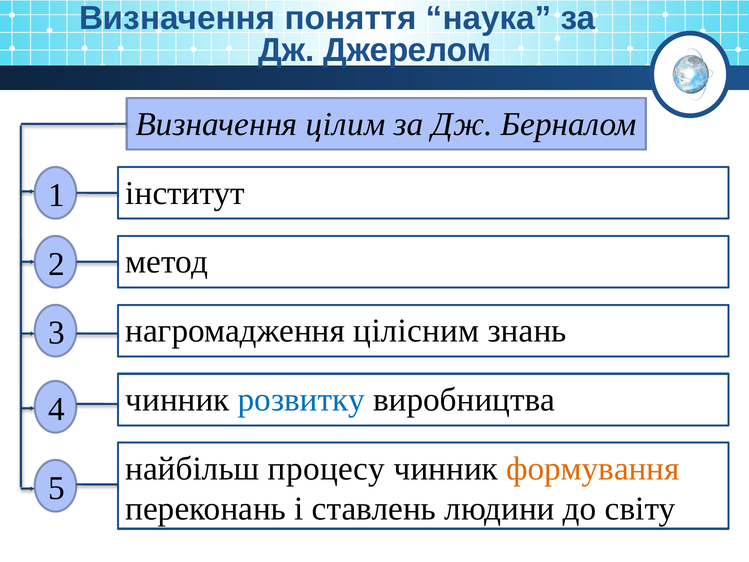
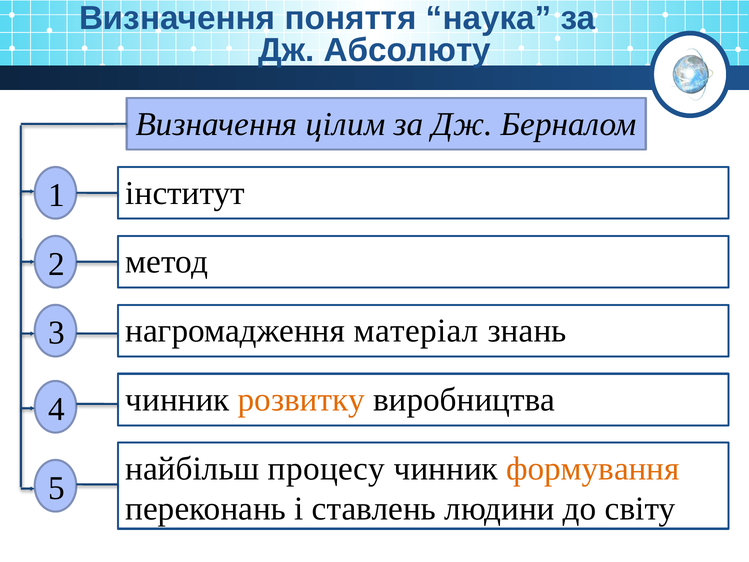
Джерелом: Джерелом -> Абсолюту (407, 50)
цілісним: цілісним -> матеріал (416, 331)
розвитку colour: blue -> orange (301, 400)
